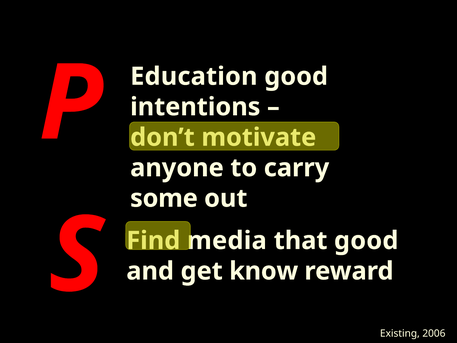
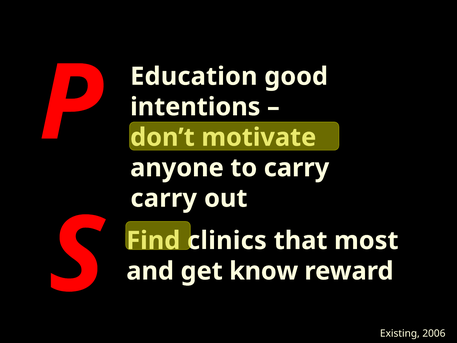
some: some -> carry (164, 198)
media: media -> clinics (227, 240)
that good: good -> most (366, 240)
